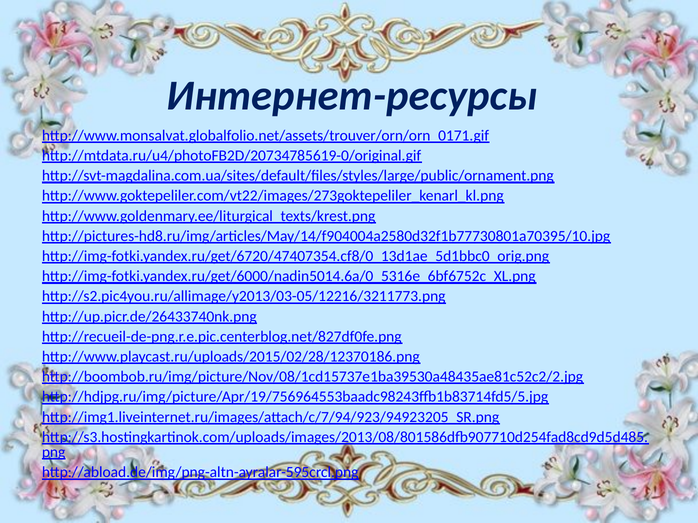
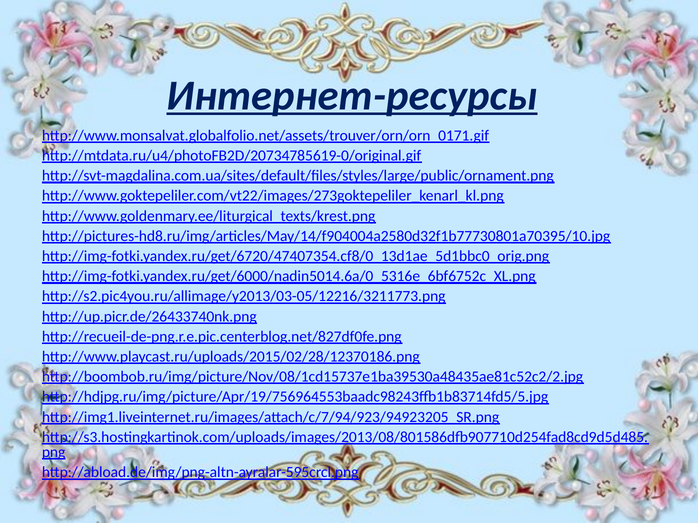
Интернет-ресурсы underline: none -> present (352, 96)
